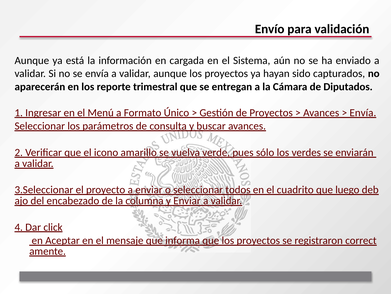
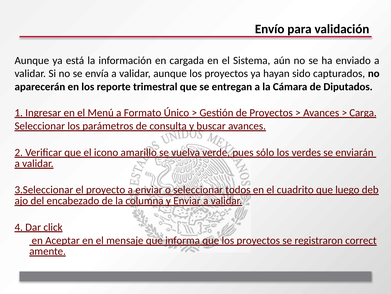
Envía: Envía -> Carga (363, 113)
